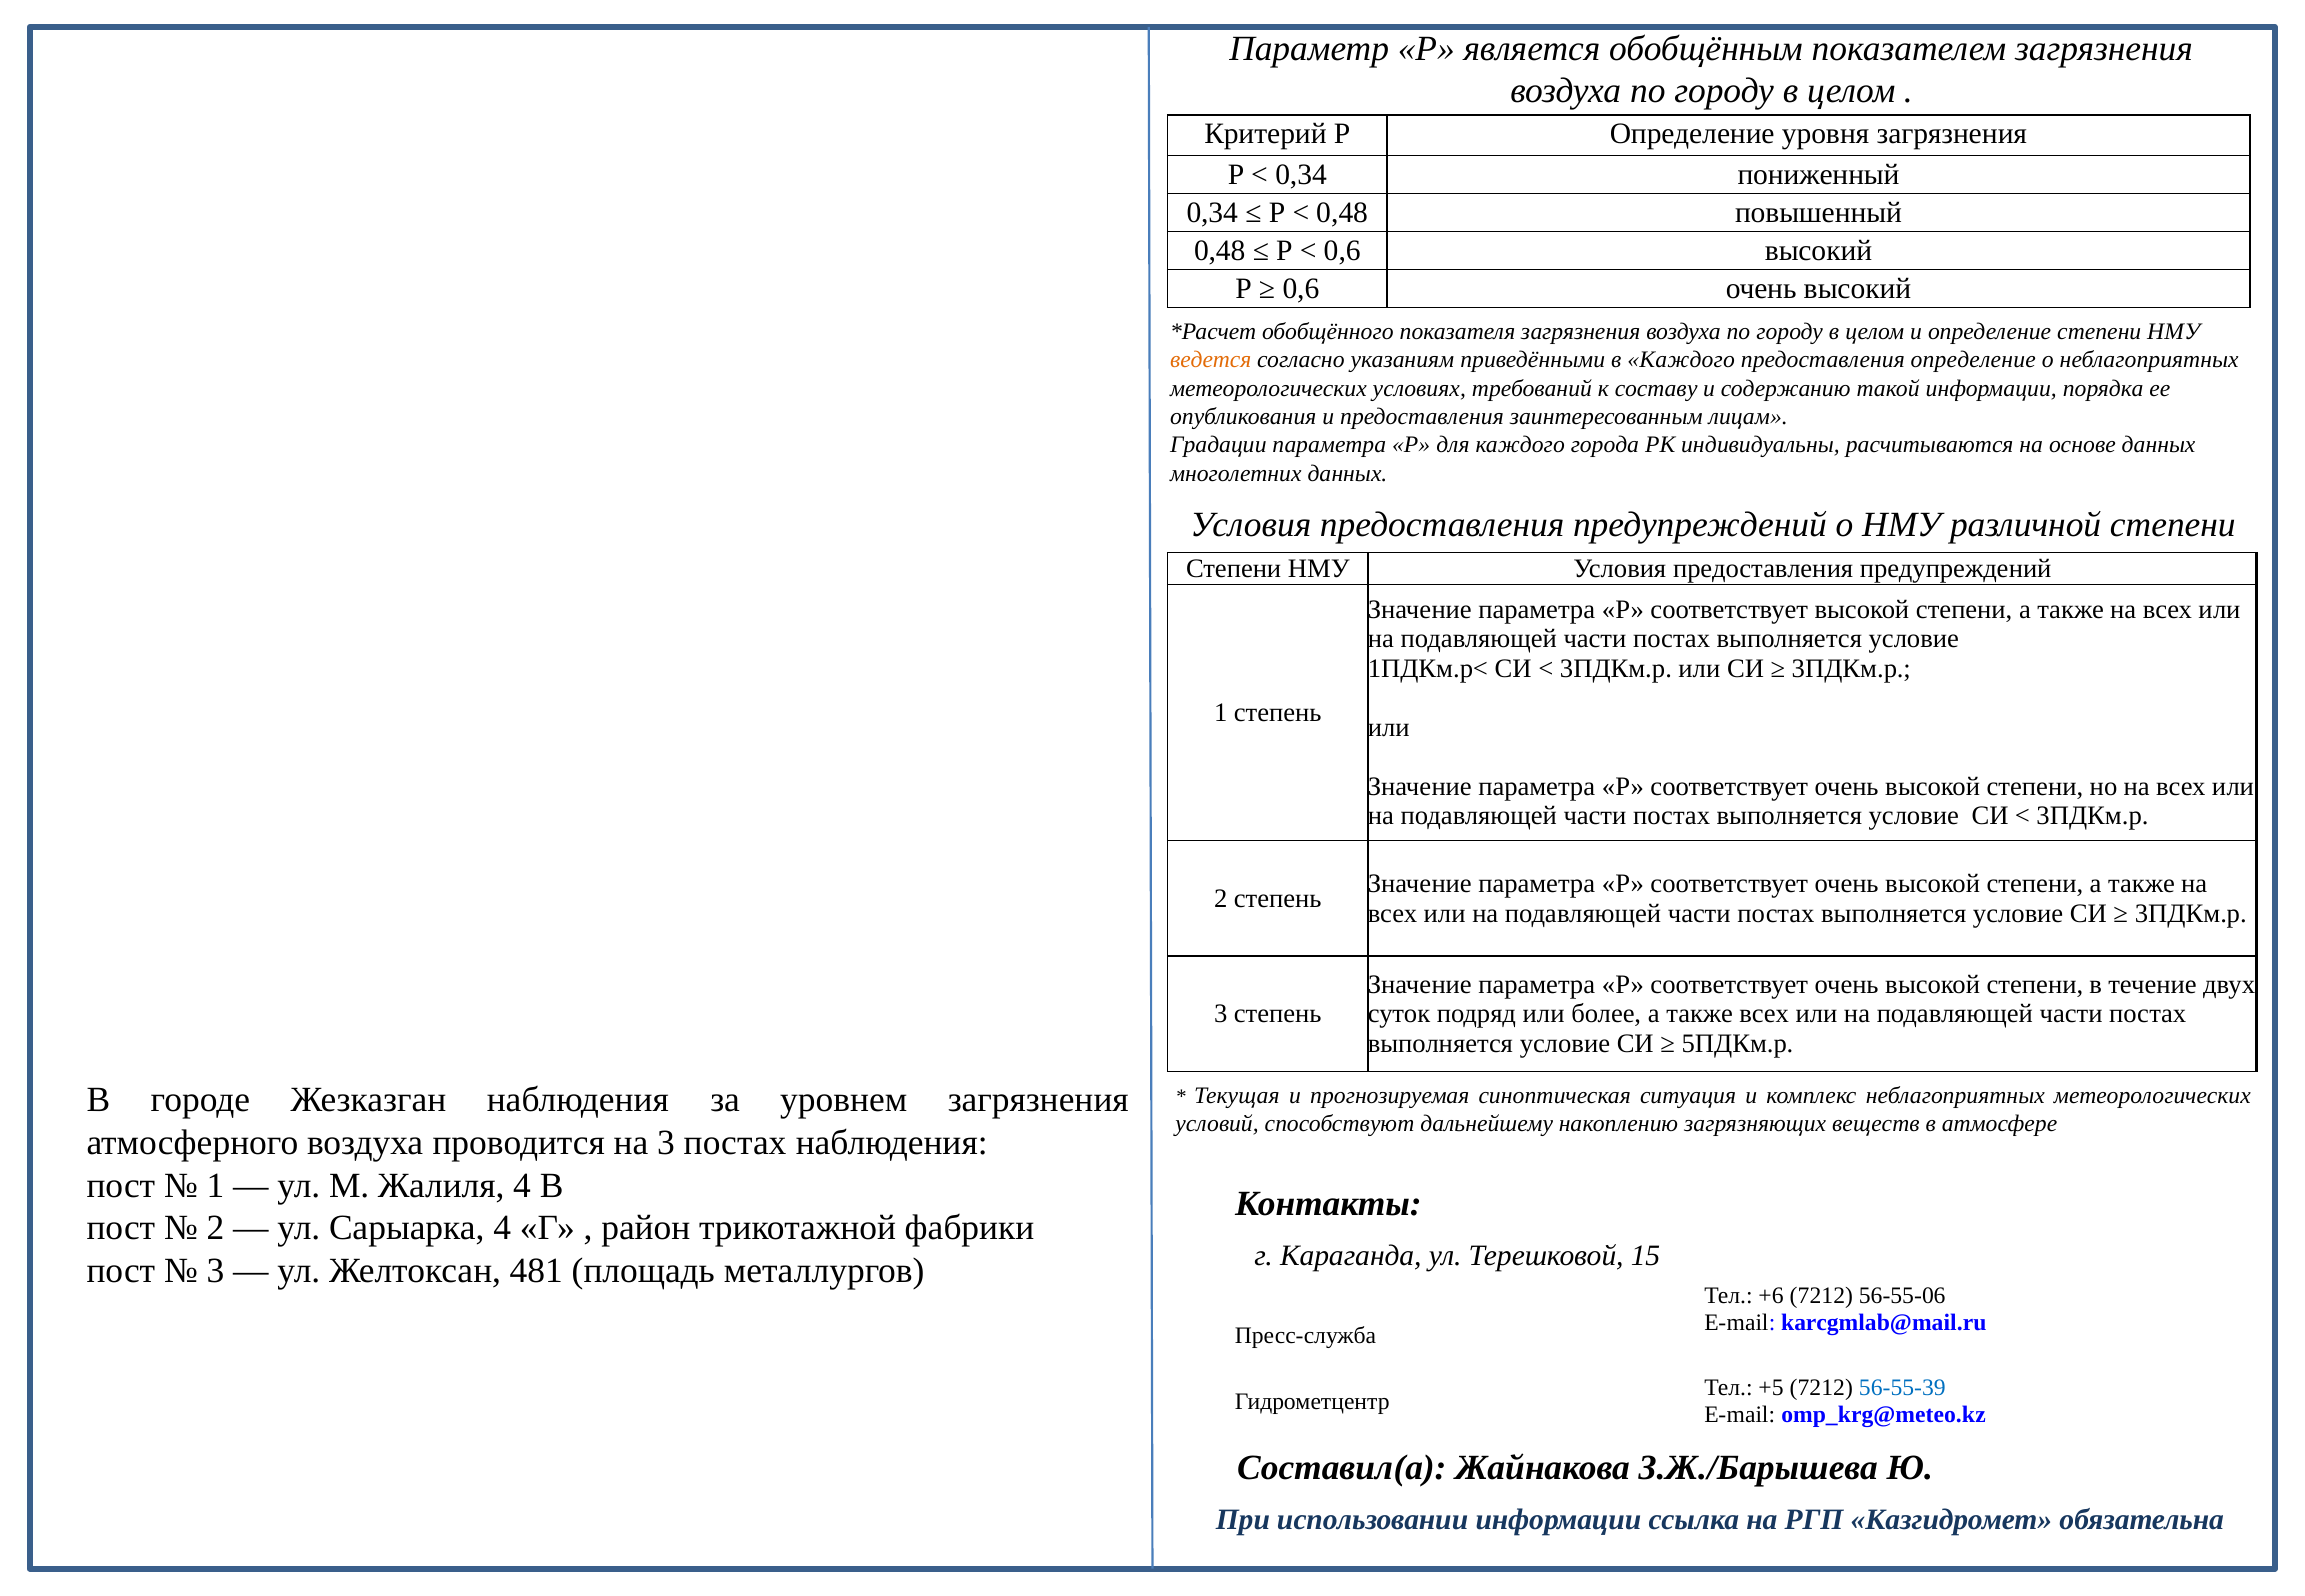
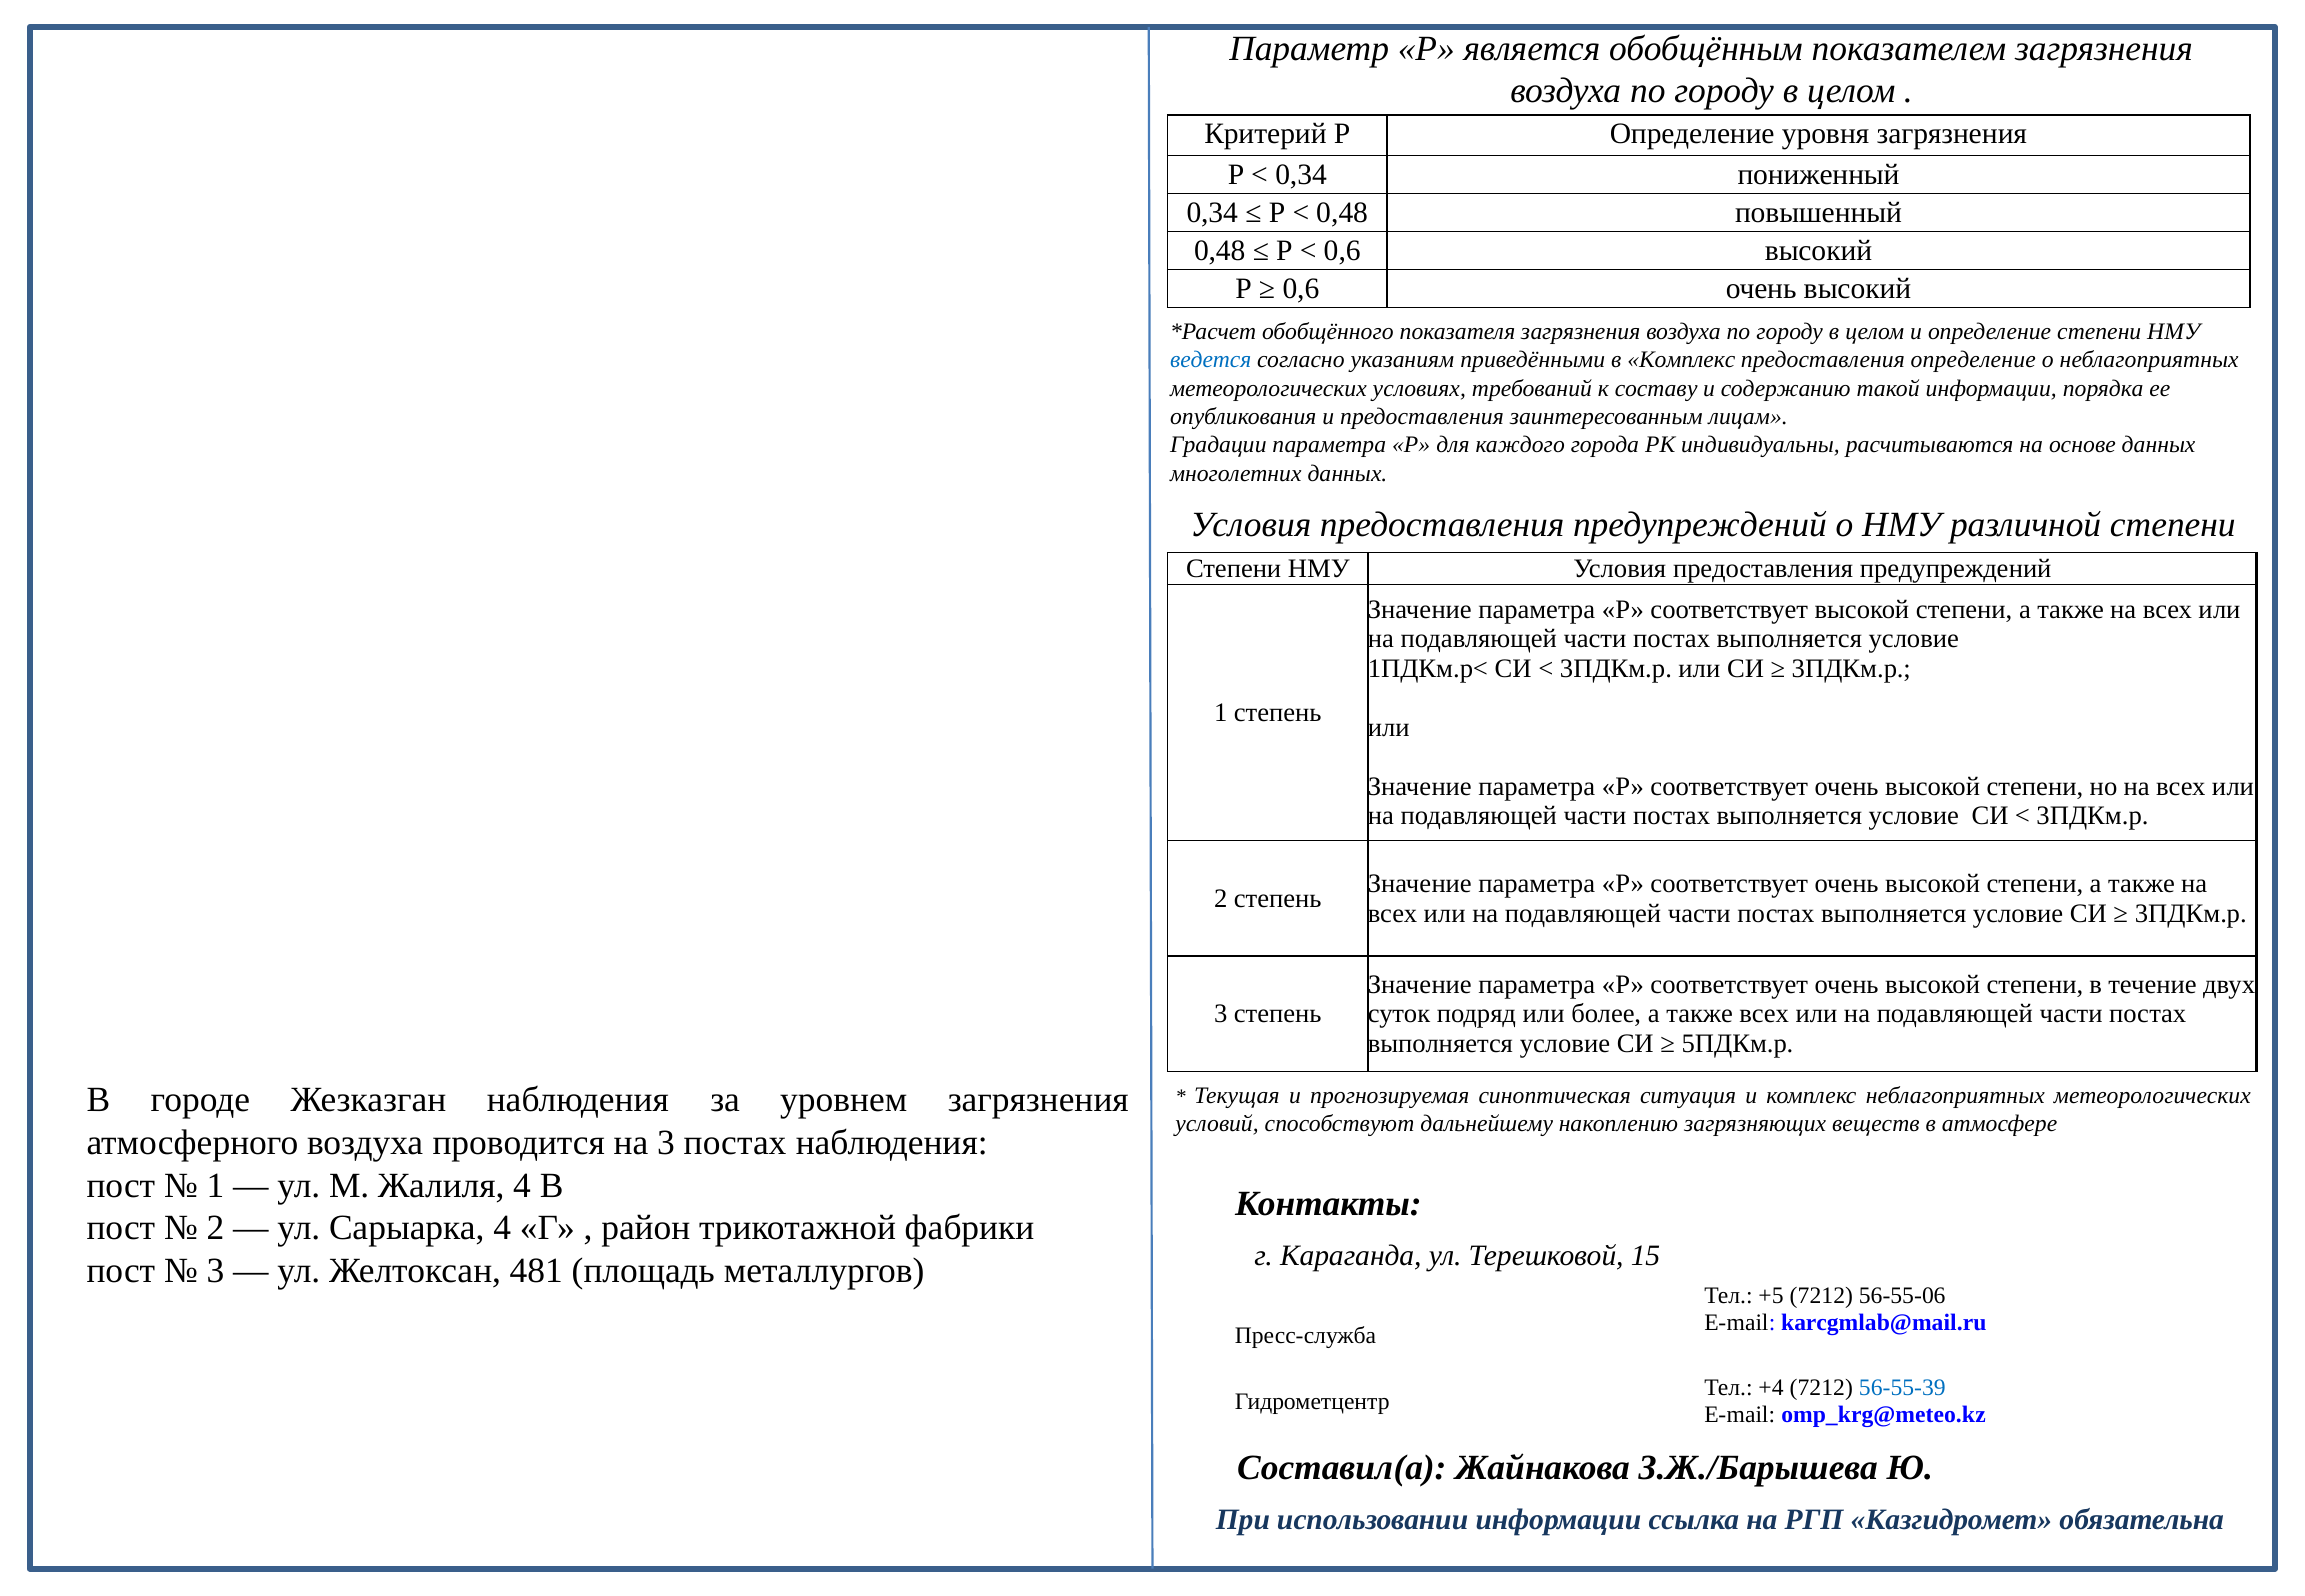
ведется colour: orange -> blue (1211, 360)
в Каждого: Каждого -> Комплекс (1681, 360)
+6: +6 -> +5 (1771, 1296)
+5: +5 -> +4 (1771, 1388)
